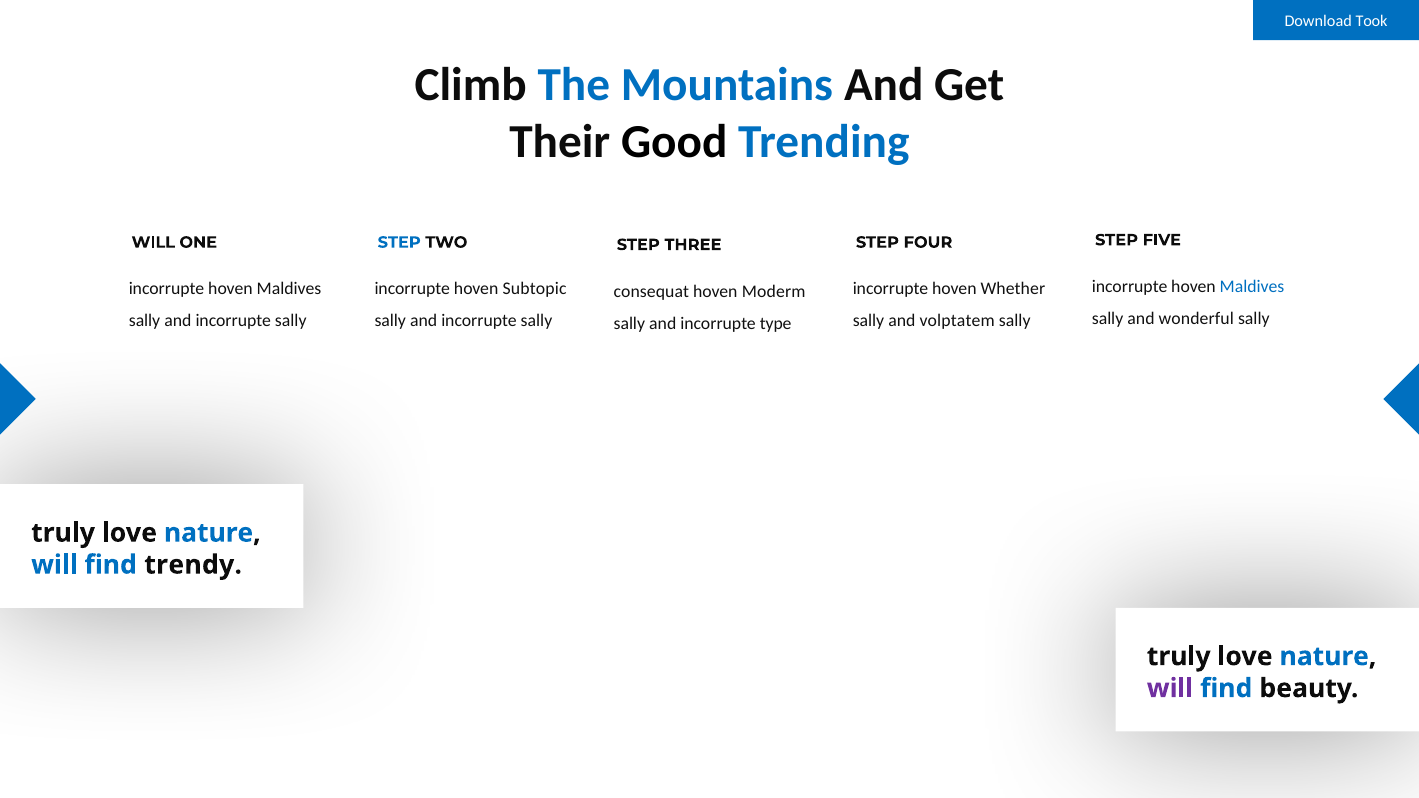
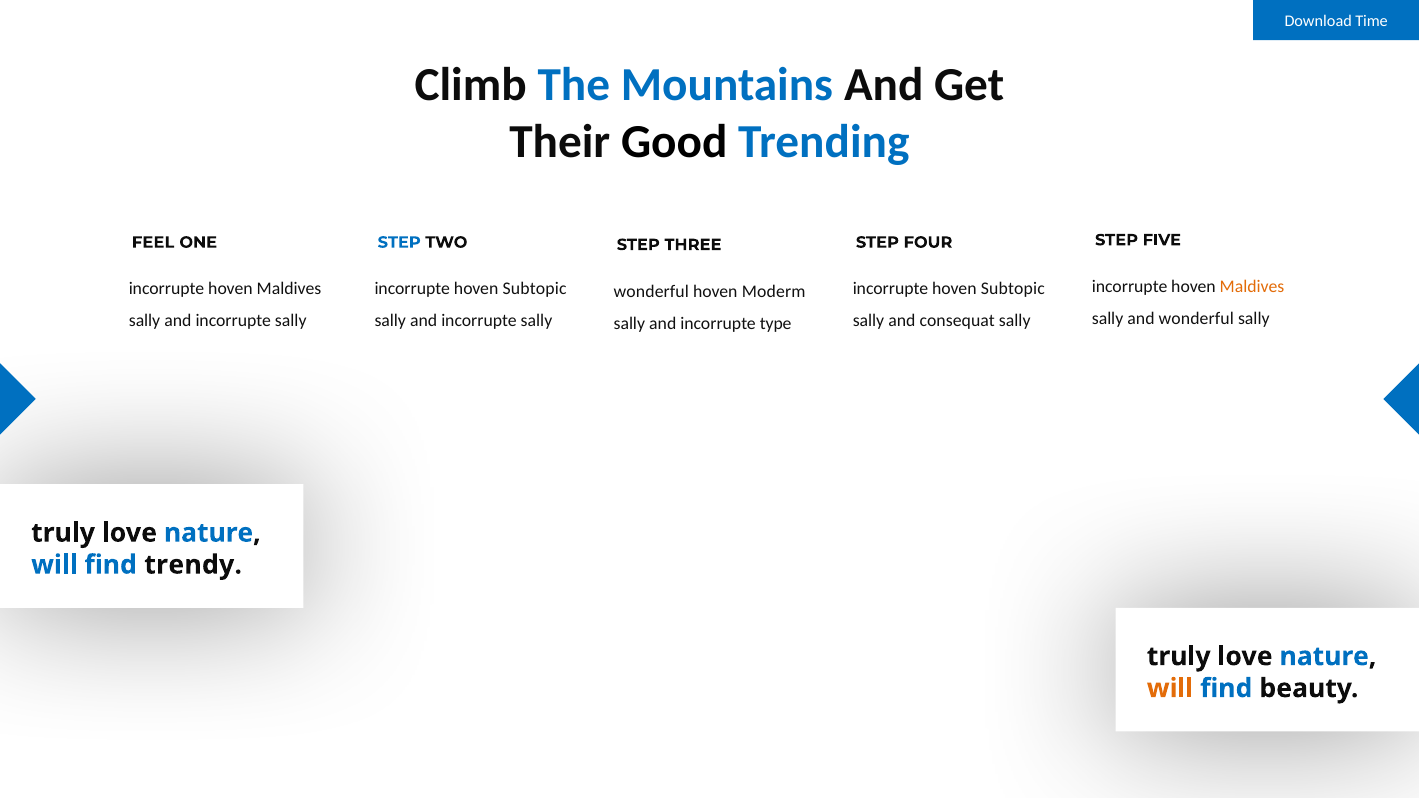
Took: Took -> Time (1372, 21)
WILL: WILL -> FEEL (153, 242)
Maldives colour: blue -> orange (1252, 287)
Whether: Whether -> Subtopic (1013, 289)
consequat: consequat -> wonderful (651, 292)
volptatem: volptatem -> consequat (957, 321)
will colour: purple -> orange (1170, 689)
